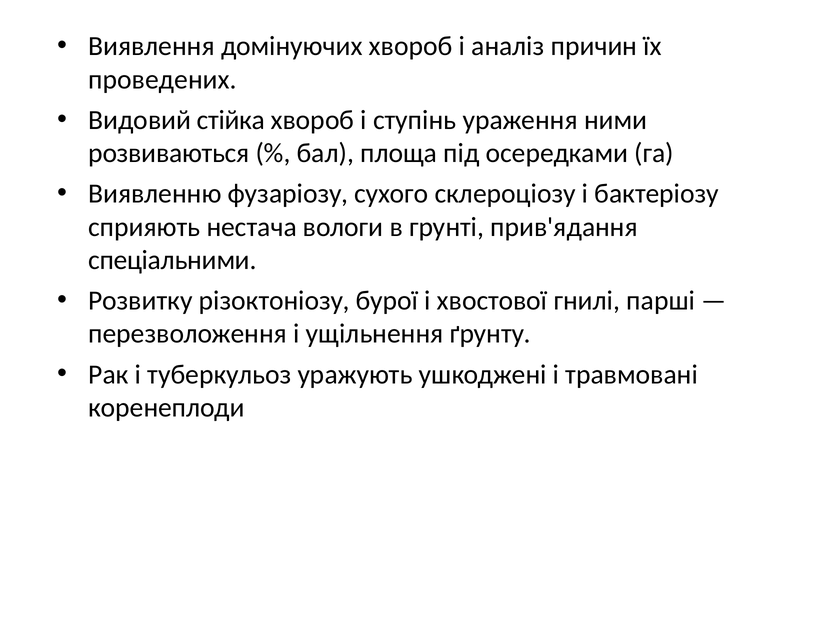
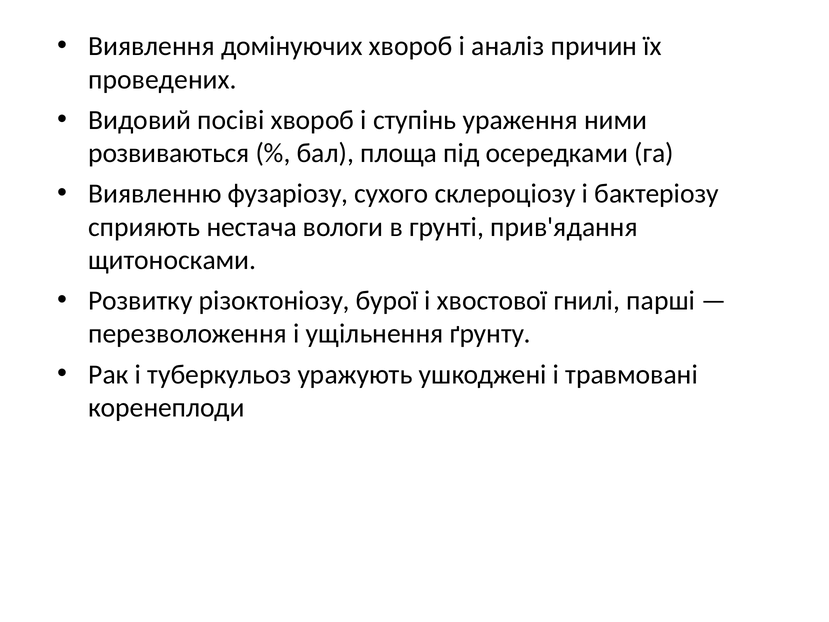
стійка: стійка -> посіві (231, 120)
спеціальними: спеціальними -> щитоносками (172, 260)
